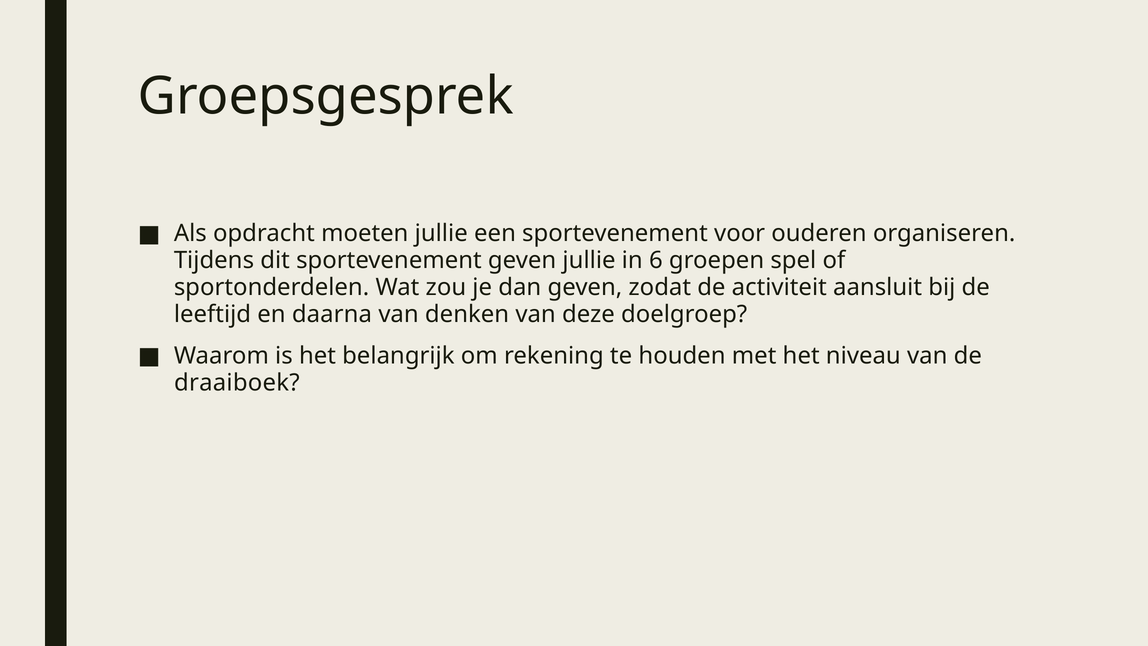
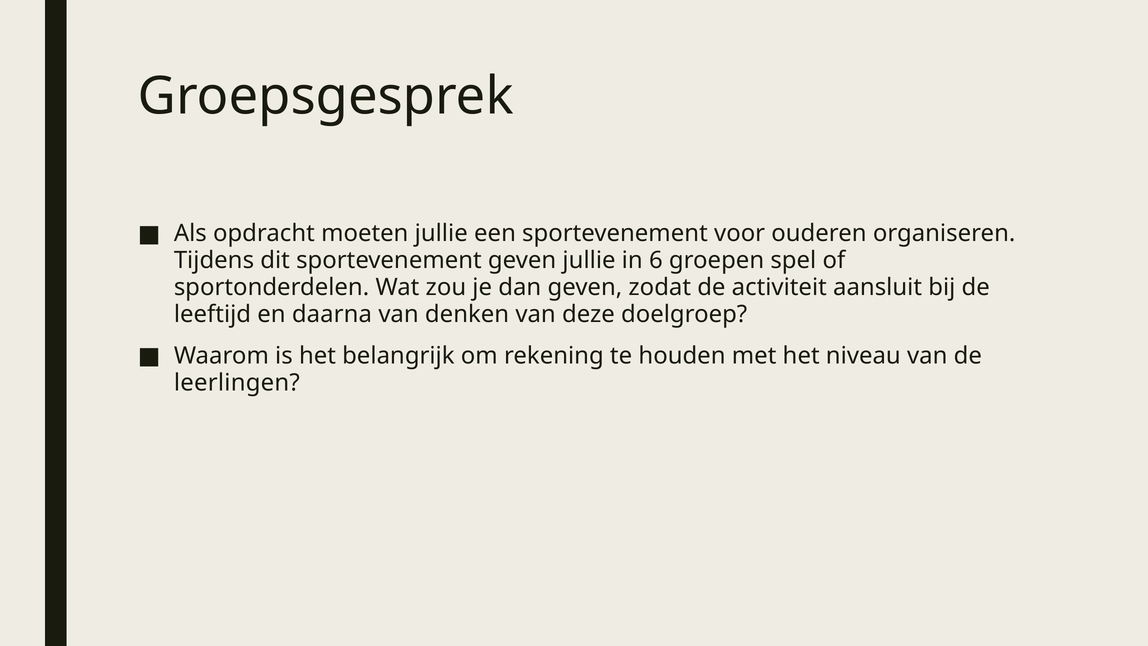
draaiboek: draaiboek -> leerlingen (237, 383)
